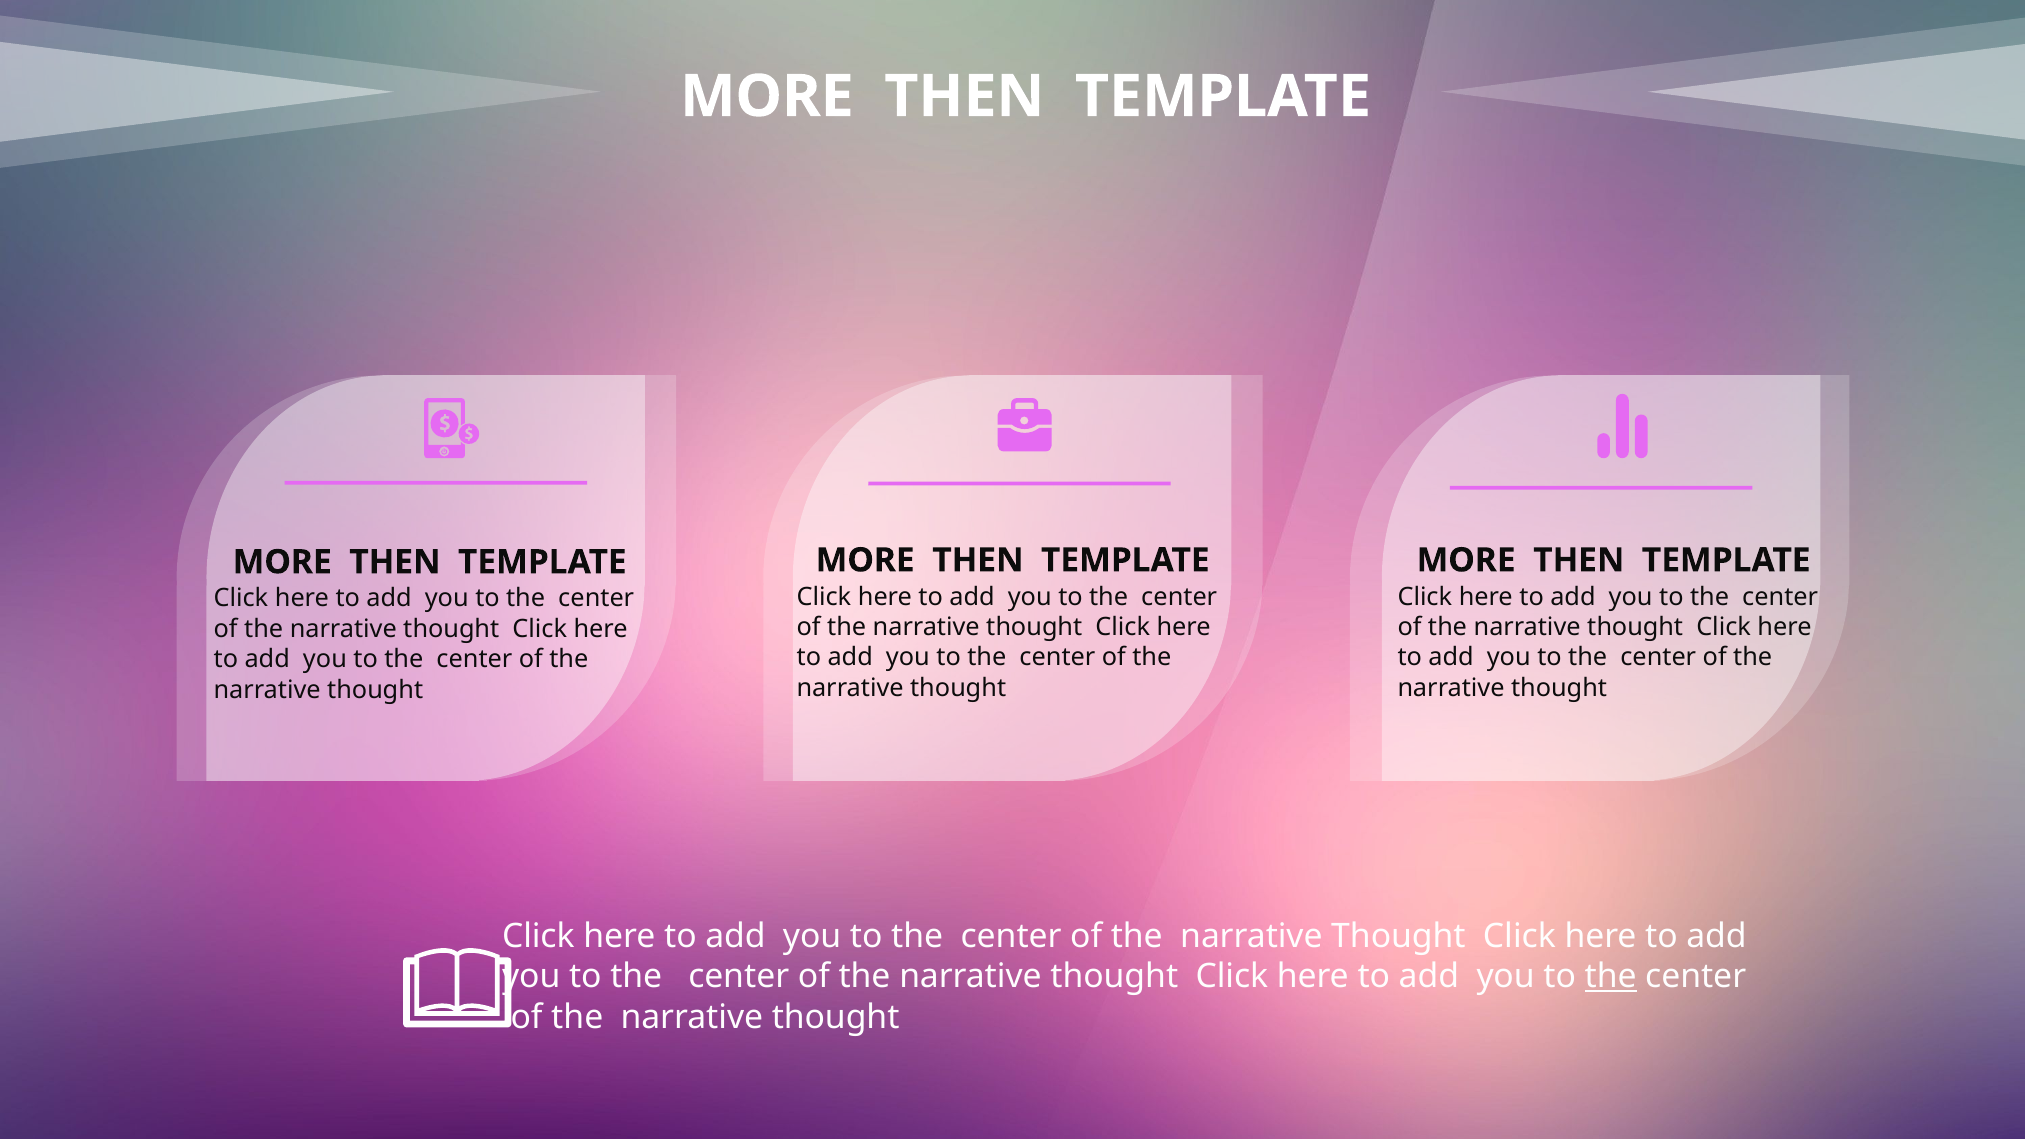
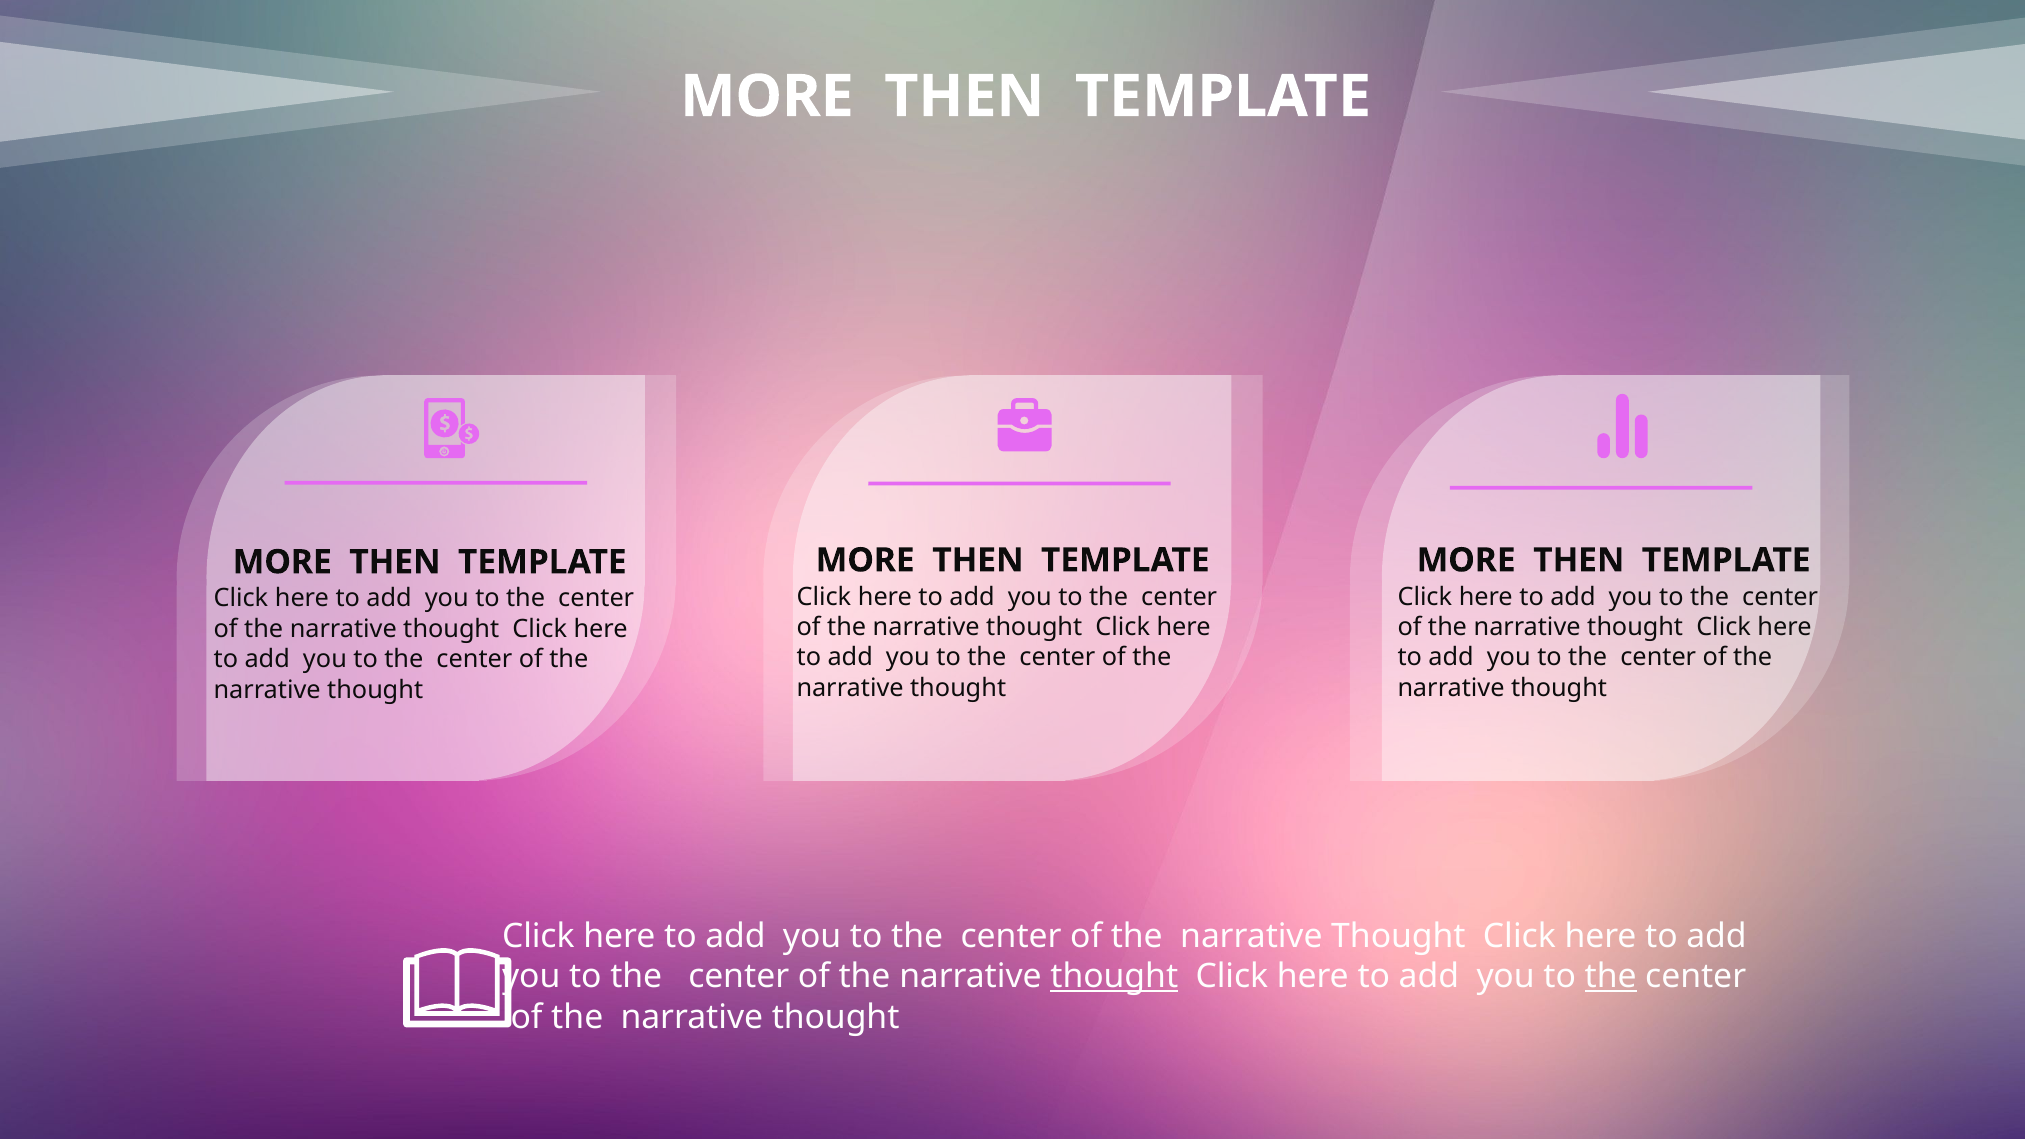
thought underline: none -> present (1114, 977)
